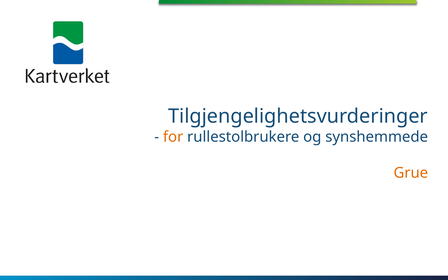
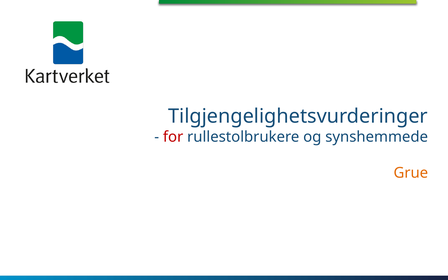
for colour: orange -> red (173, 137)
